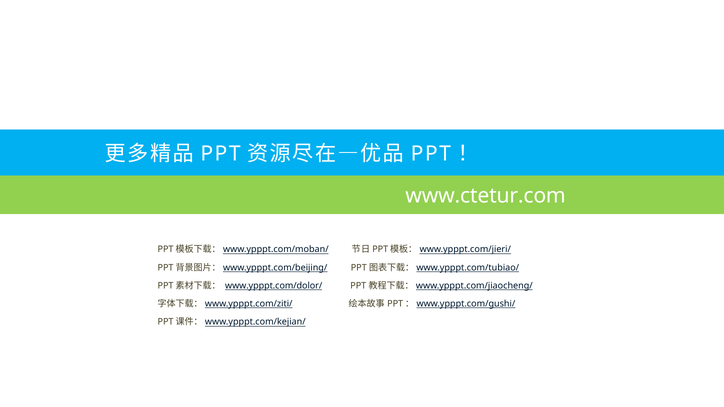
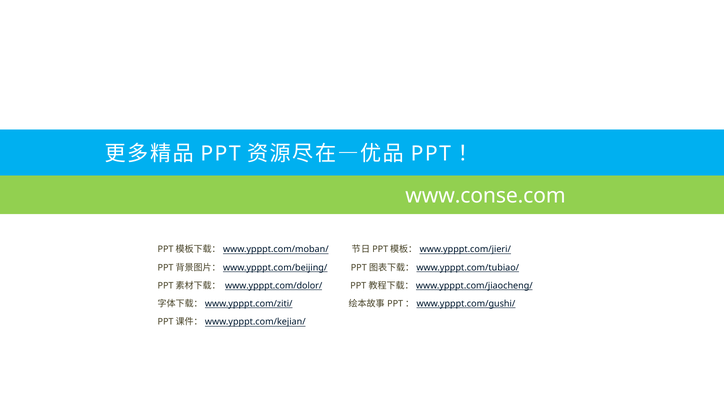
www.ctetur.com: www.ctetur.com -> www.conse.com (486, 196)
